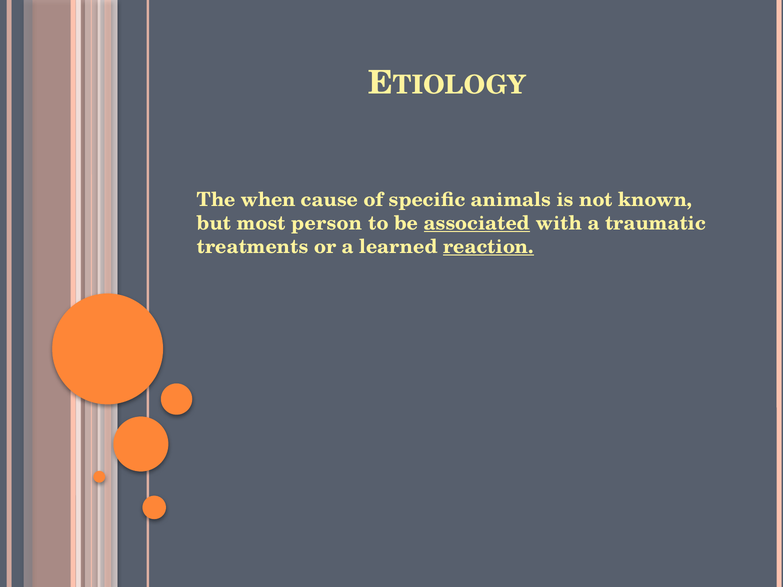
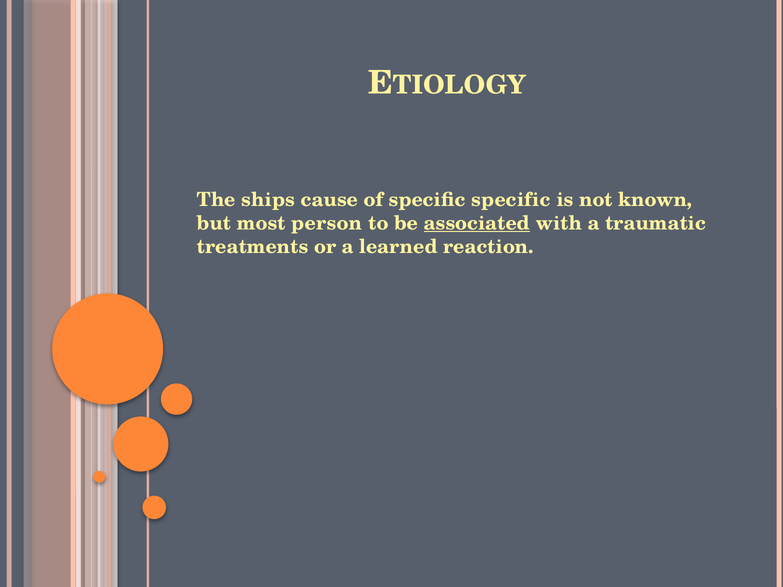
when: when -> ships (268, 200)
specific animals: animals -> specific (511, 200)
reaction underline: present -> none (489, 247)
